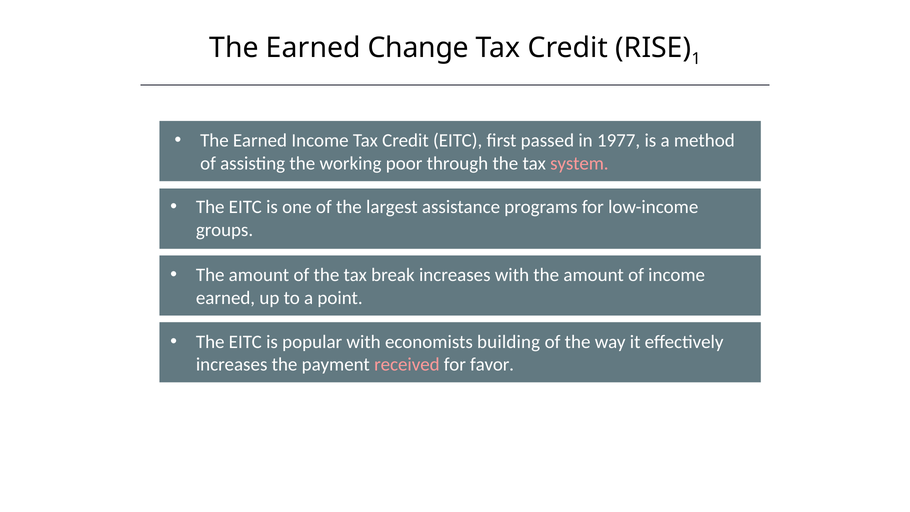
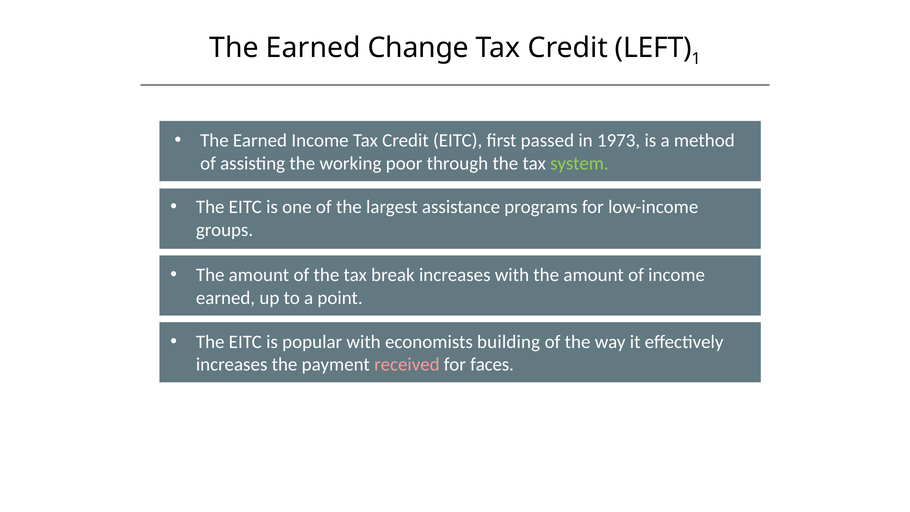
RISE: RISE -> LEFT (653, 48)
1977: 1977 -> 1973 (619, 141)
system colour: pink -> light green (579, 163)
favor: favor -> faces (492, 365)
